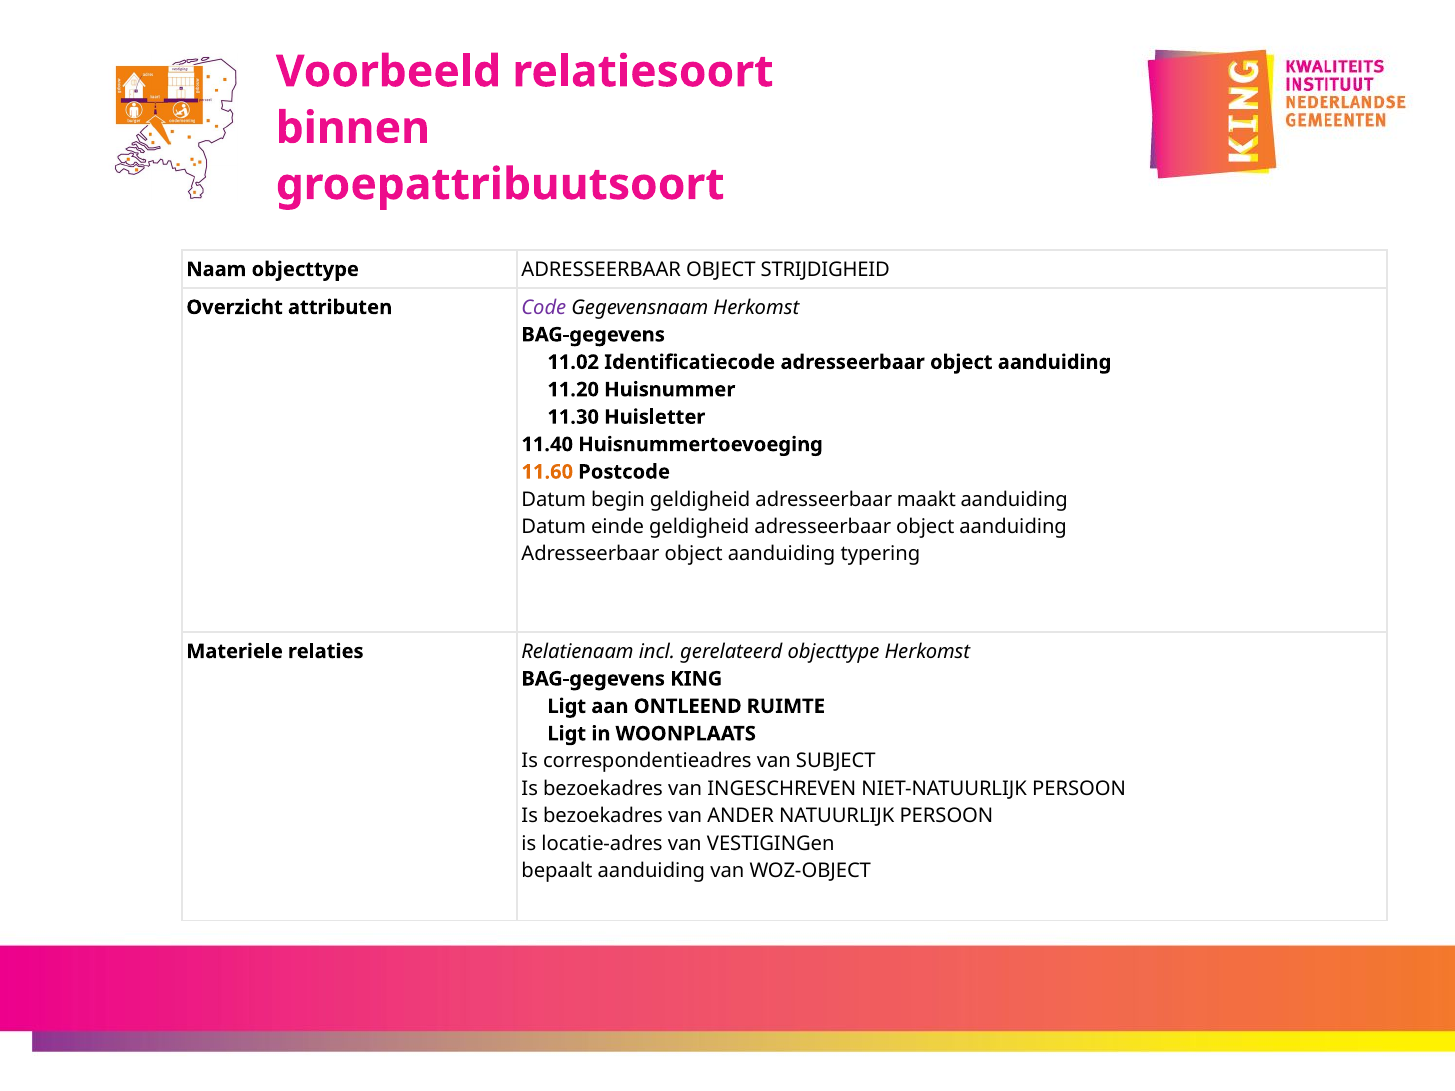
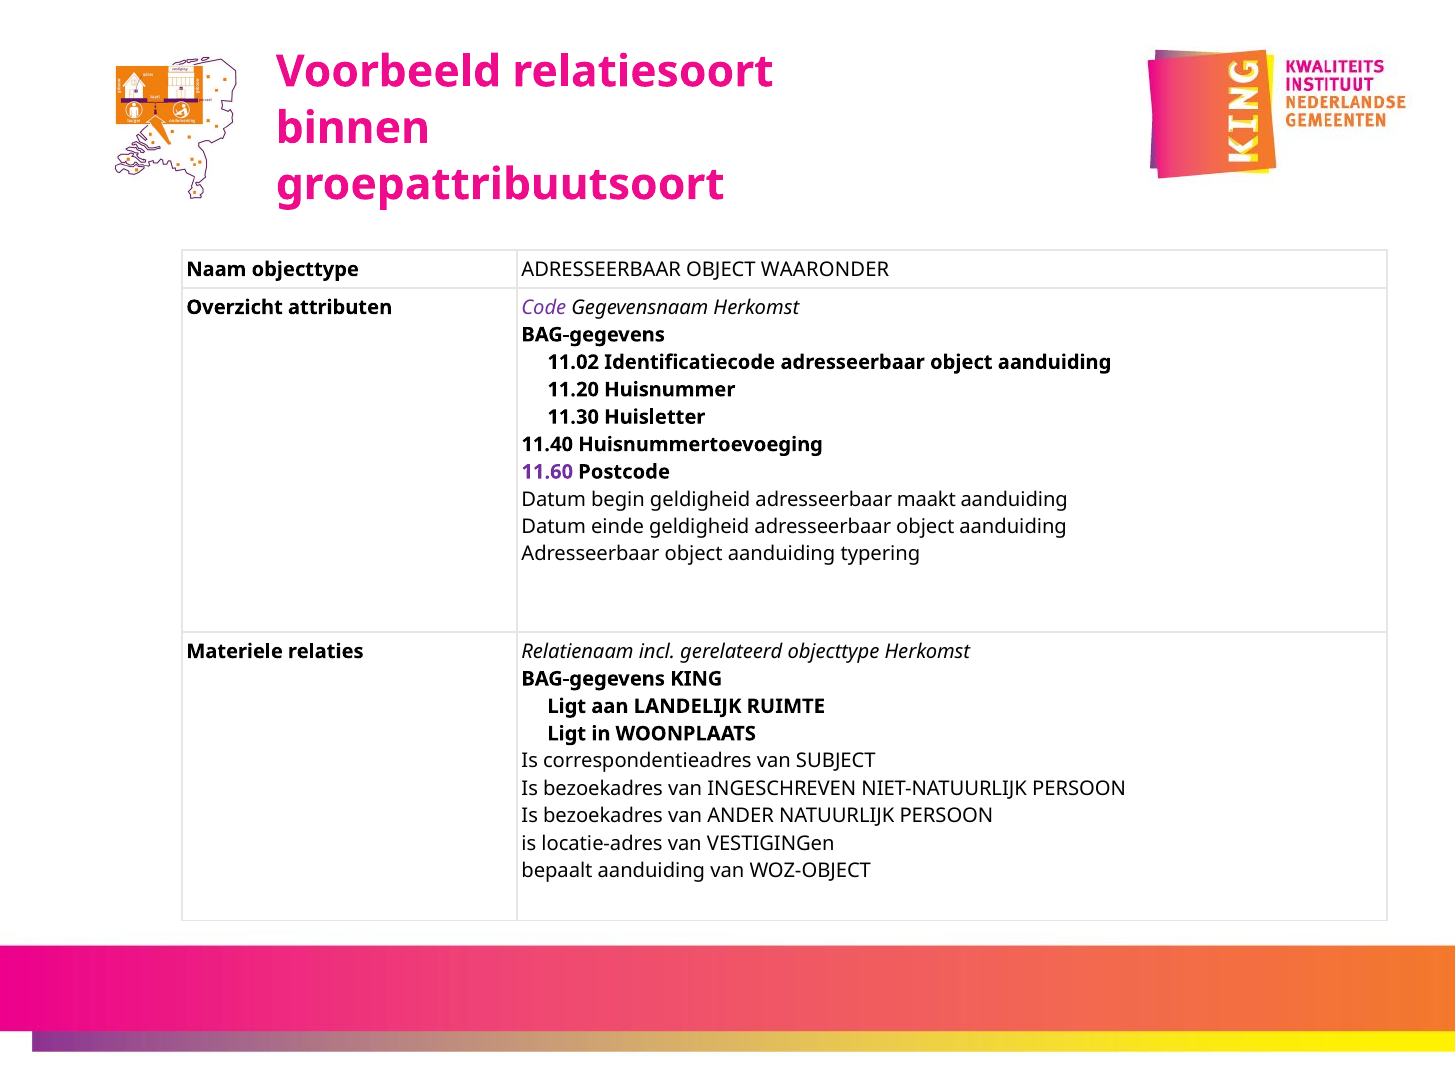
STRIJDIGHEID: STRIJDIGHEID -> WAARONDER (825, 269)
11.60 colour: orange -> purple (547, 472)
ONTLEEND: ONTLEEND -> LANDELIJK (688, 706)
